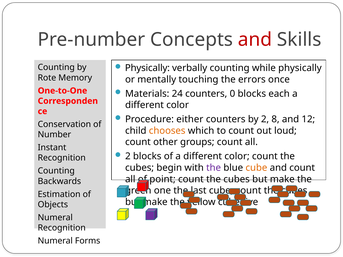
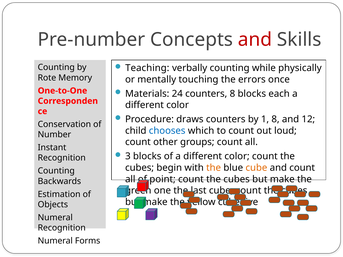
Physically: Physically -> Teaching (147, 68)
counters 0: 0 -> 8 (232, 94)
either: either -> draws (190, 119)
by 2: 2 -> 1 (265, 119)
chooses colour: orange -> blue (167, 131)
2: 2 -> 3 (128, 156)
the colour: purple -> orange (214, 168)
